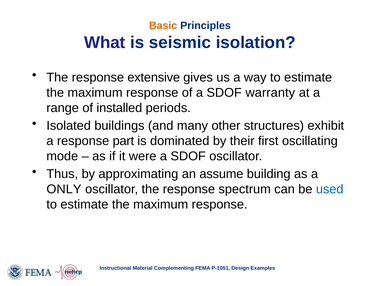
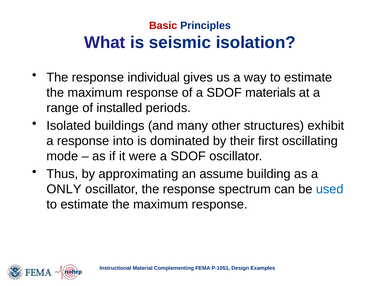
Basic colour: orange -> red (163, 26)
extensive: extensive -> individual (154, 77)
warranty: warranty -> materials (270, 93)
part: part -> into (123, 141)
